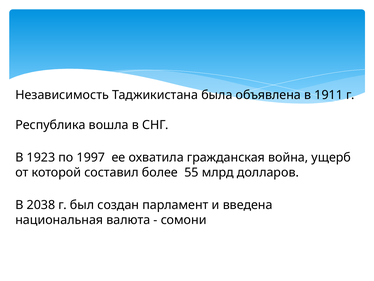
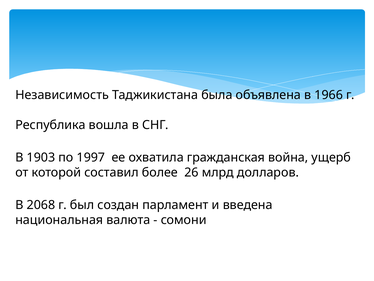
1911: 1911 -> 1966 (329, 95)
1923: 1923 -> 1903 (41, 157)
55: 55 -> 26 (191, 172)
2038: 2038 -> 2068 (41, 205)
